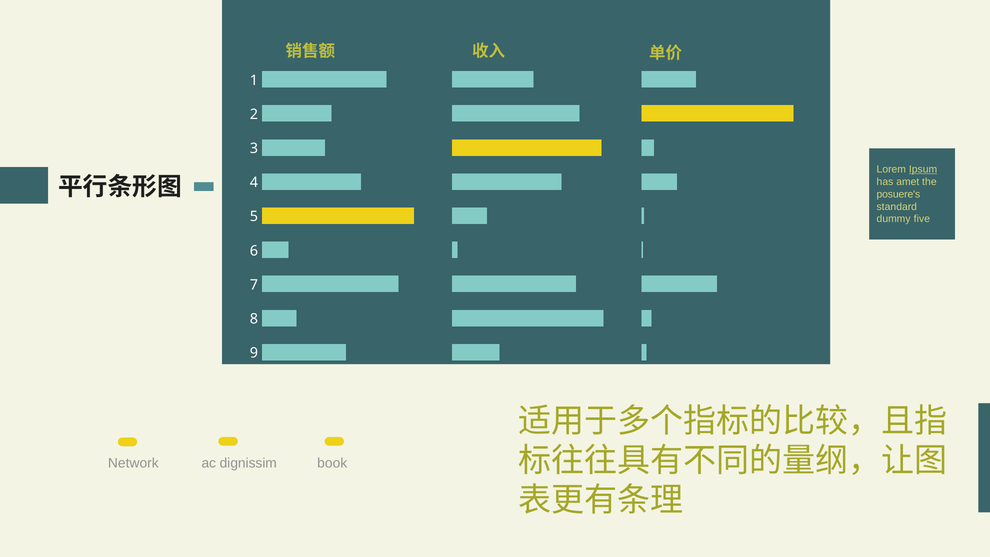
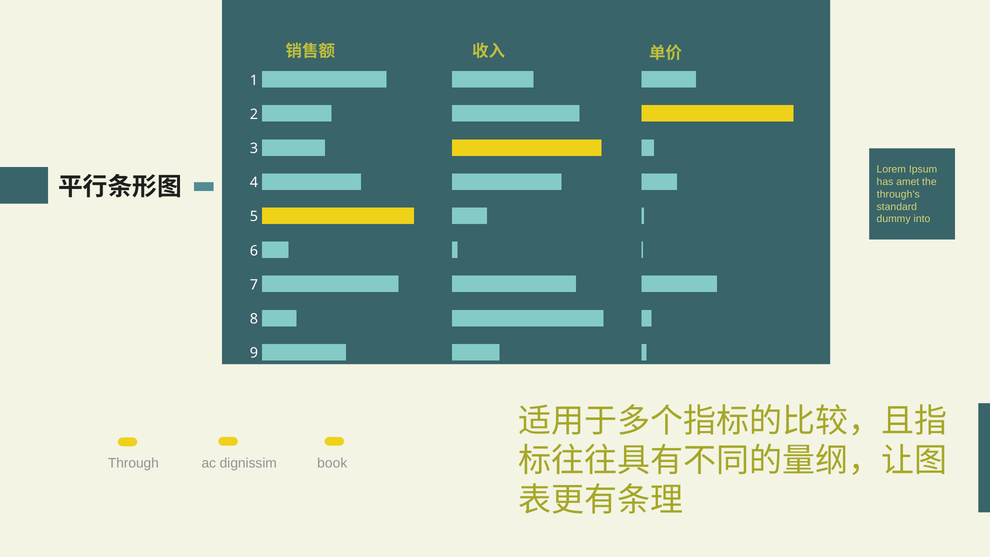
Ipsum underline: present -> none (923, 169)
posuere's: posuere's -> through's (898, 194)
five: five -> into (922, 219)
Network: Network -> Through (133, 463)
